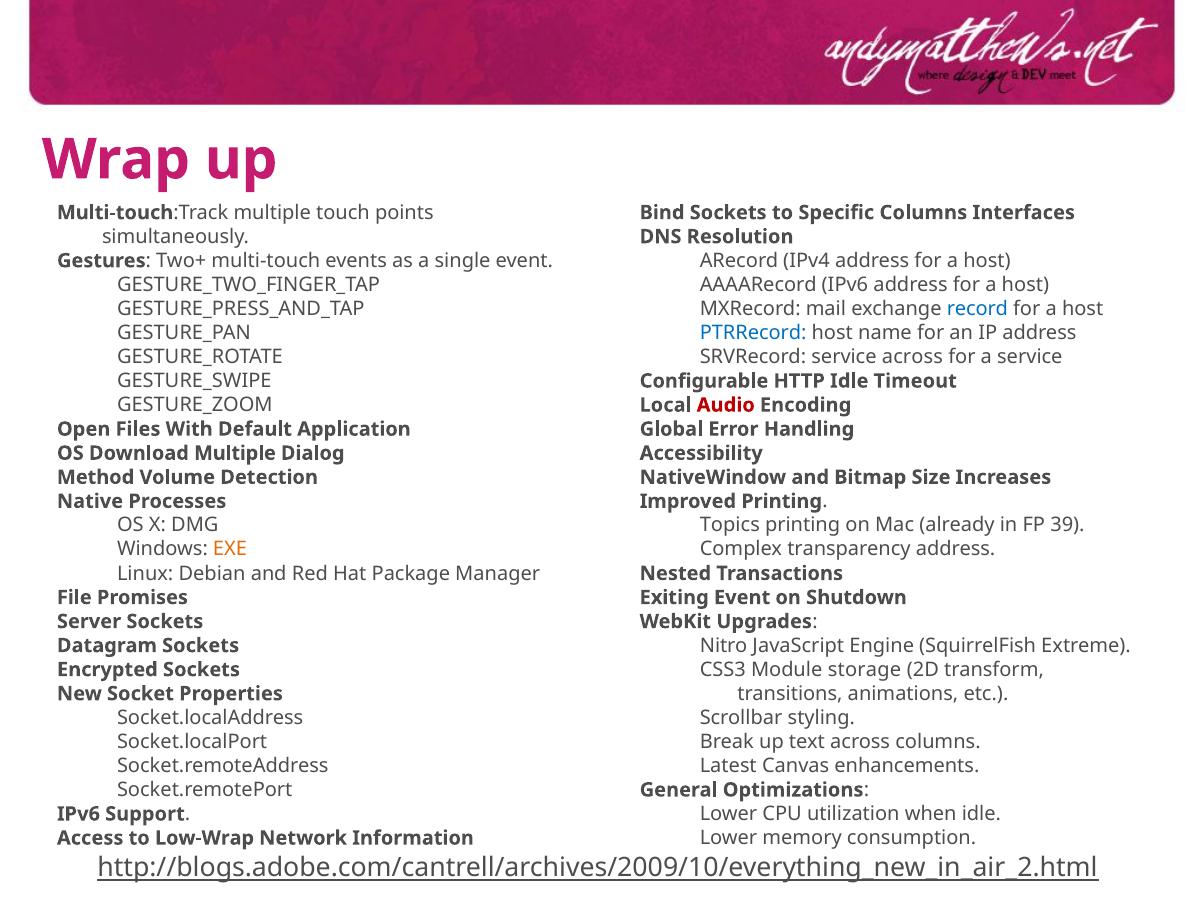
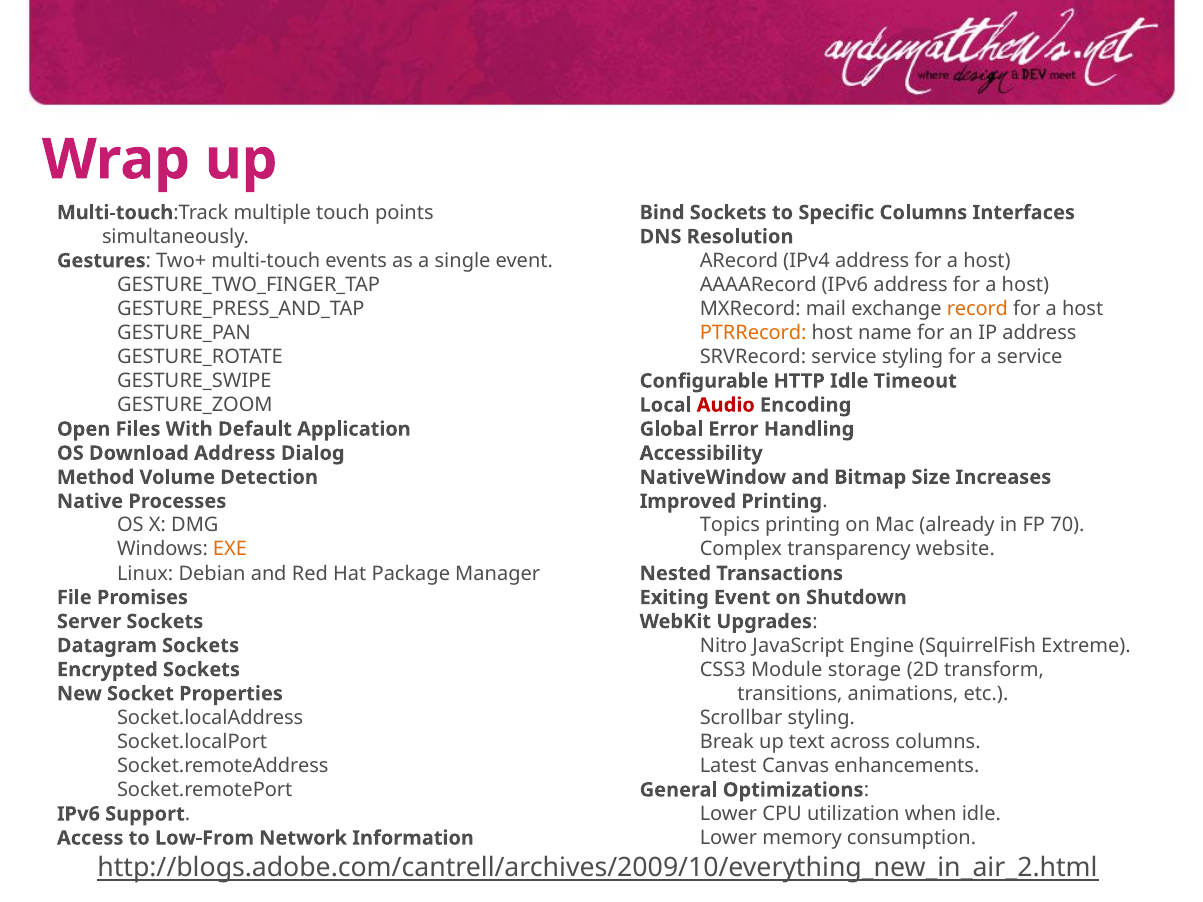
record colour: blue -> orange (977, 309)
PTRRecord colour: blue -> orange (753, 333)
service across: across -> styling (913, 357)
Download Multiple: Multiple -> Address (235, 453)
39: 39 -> 70 (1067, 525)
transparency address: address -> website (955, 550)
Low-Wrap: Low-Wrap -> Low-From (204, 838)
